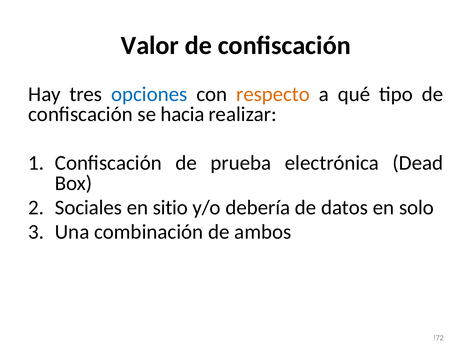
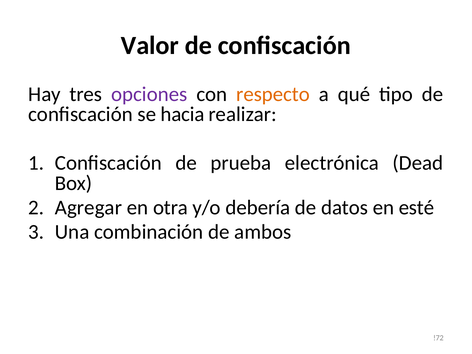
opciones colour: blue -> purple (149, 94)
Sociales: Sociales -> Agregar (88, 207)
sitio: sitio -> otra (170, 207)
solo: solo -> esté (416, 207)
